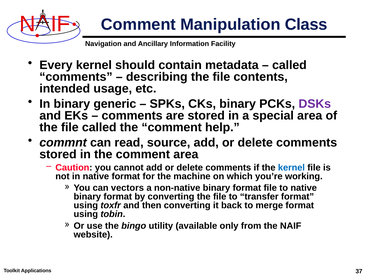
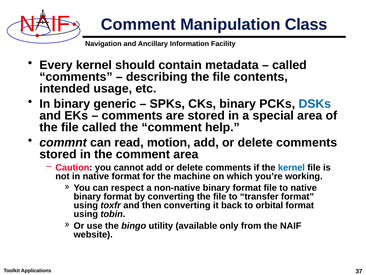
DSKs colour: purple -> blue (315, 104)
source: source -> motion (169, 142)
vectors: vectors -> respect (127, 188)
merge: merge -> orbital (269, 205)
